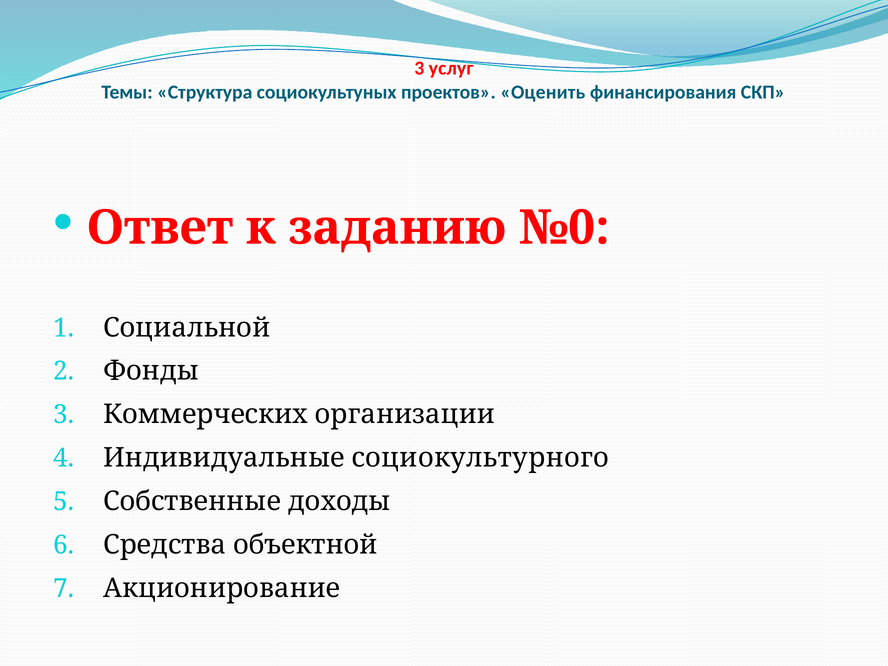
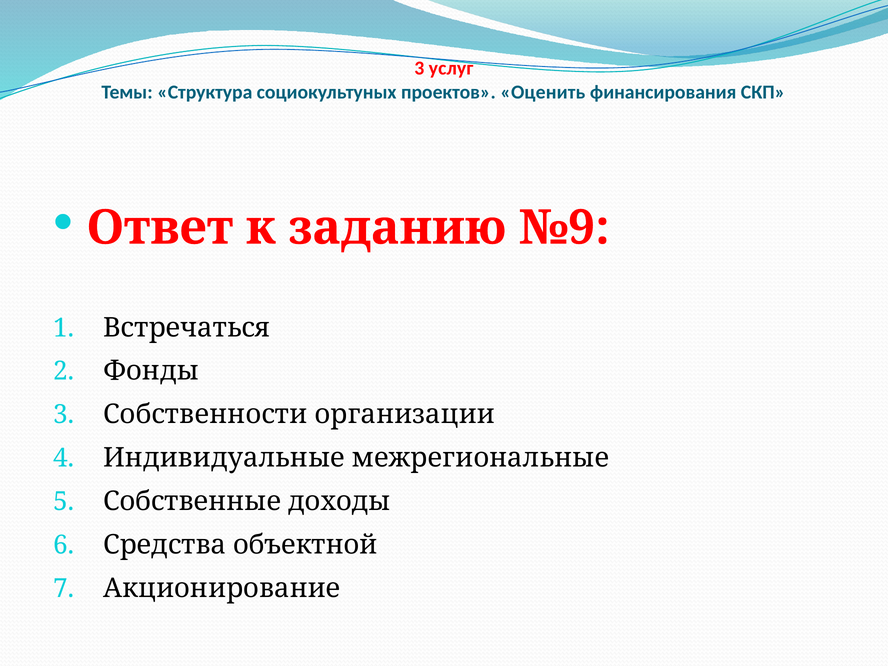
№0: №0 -> №9 (564, 228)
Социальной: Социальной -> Встречаться (187, 328)
Коммерческих: Коммерческих -> Собственности (205, 414)
социокультурного: социокультурного -> межрегиональные (480, 458)
